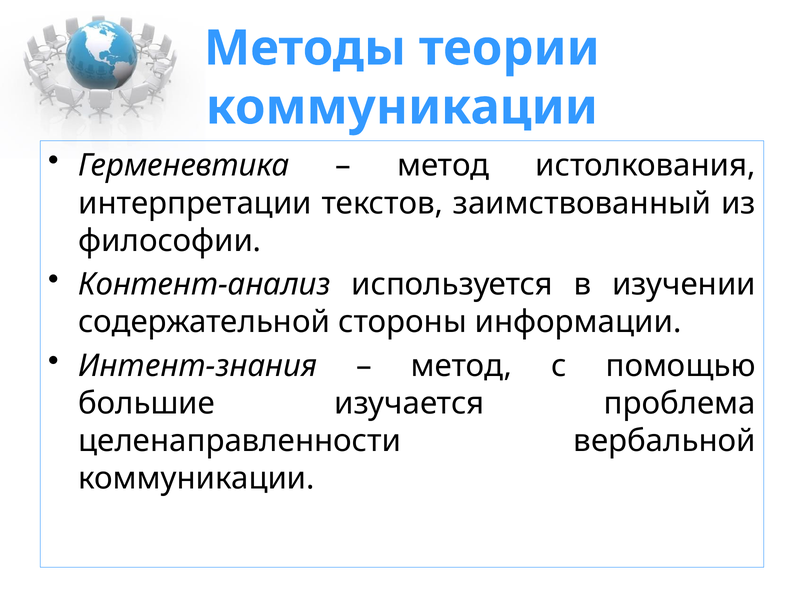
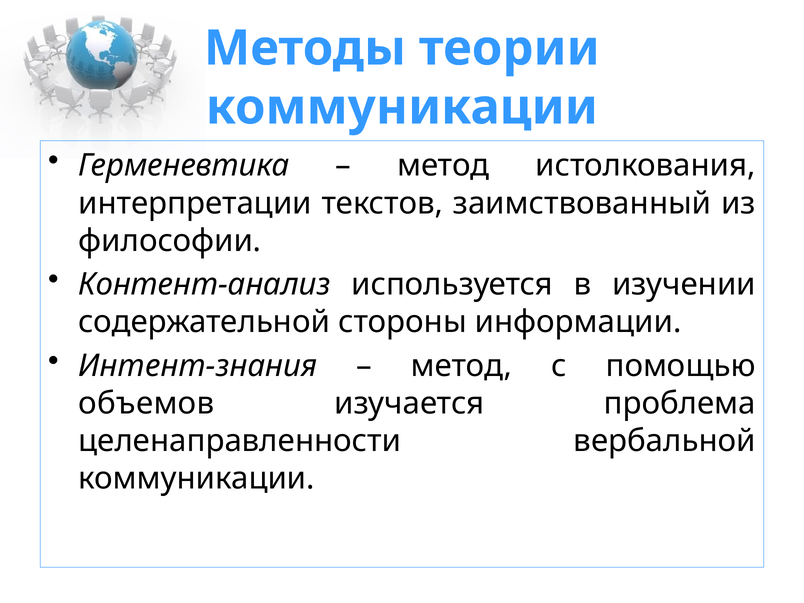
большие: большие -> объемов (146, 403)
